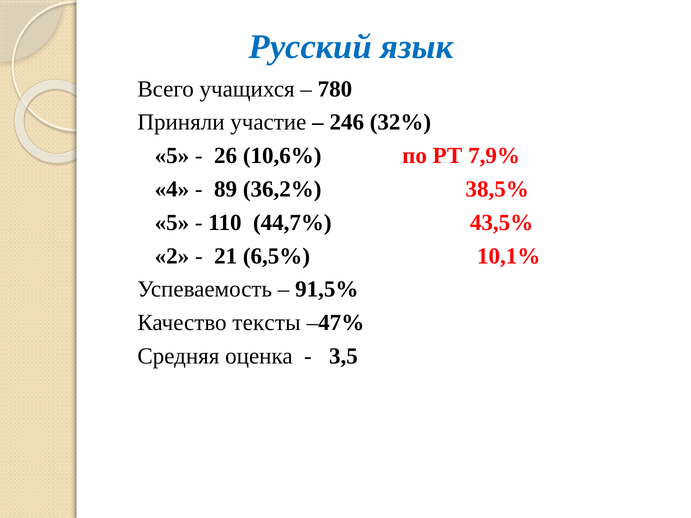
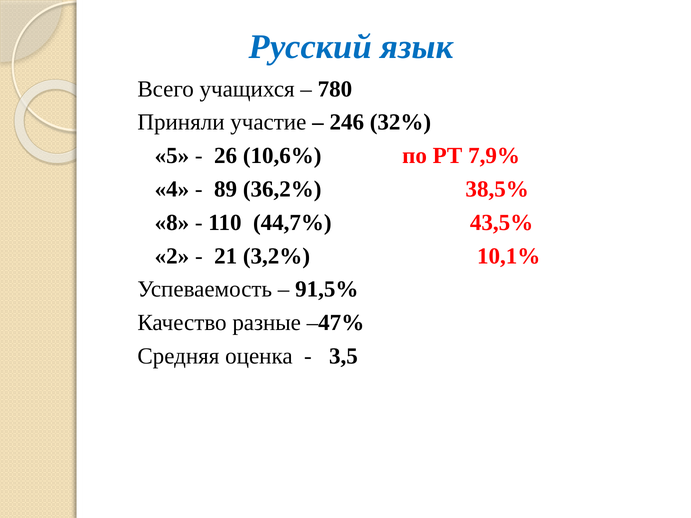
5: 5 -> 8 (172, 223)
6,5%: 6,5% -> 3,2% (276, 256)
тексты: тексты -> разные (267, 323)
